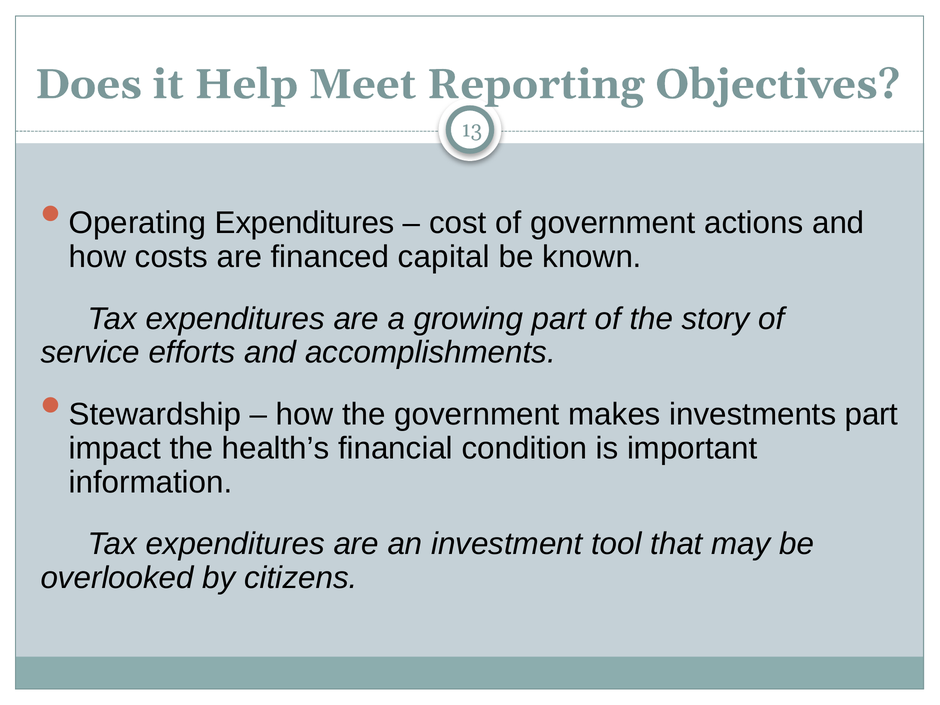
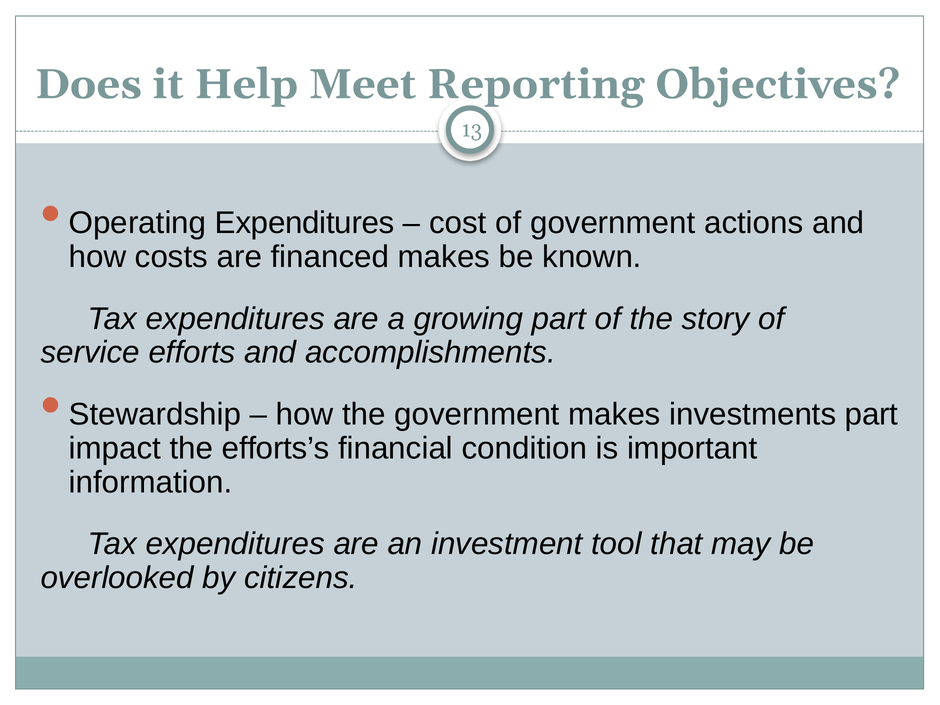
financed capital: capital -> makes (444, 257)
health’s: health’s -> efforts’s (276, 448)
